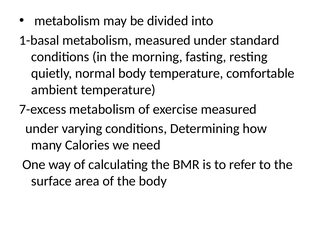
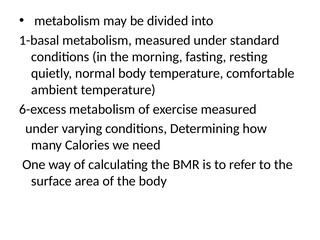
7-excess: 7-excess -> 6-excess (43, 109)
